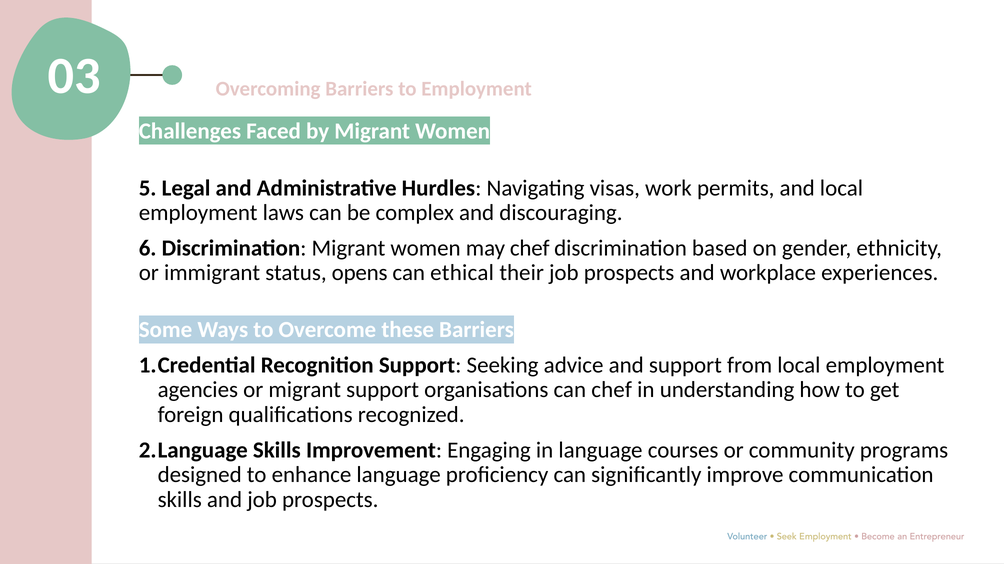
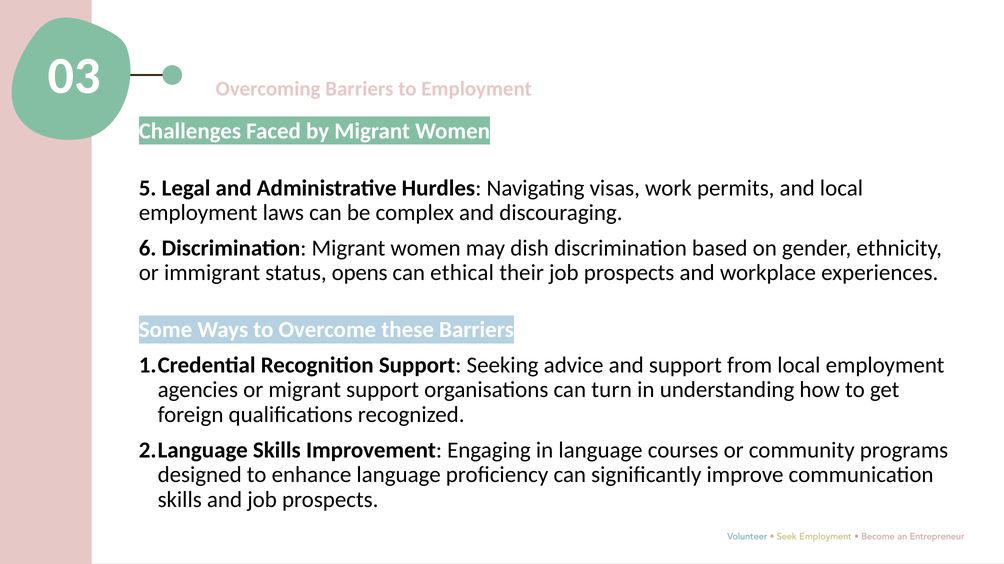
may chef: chef -> dish (530, 248)
can chef: chef -> turn (612, 390)
